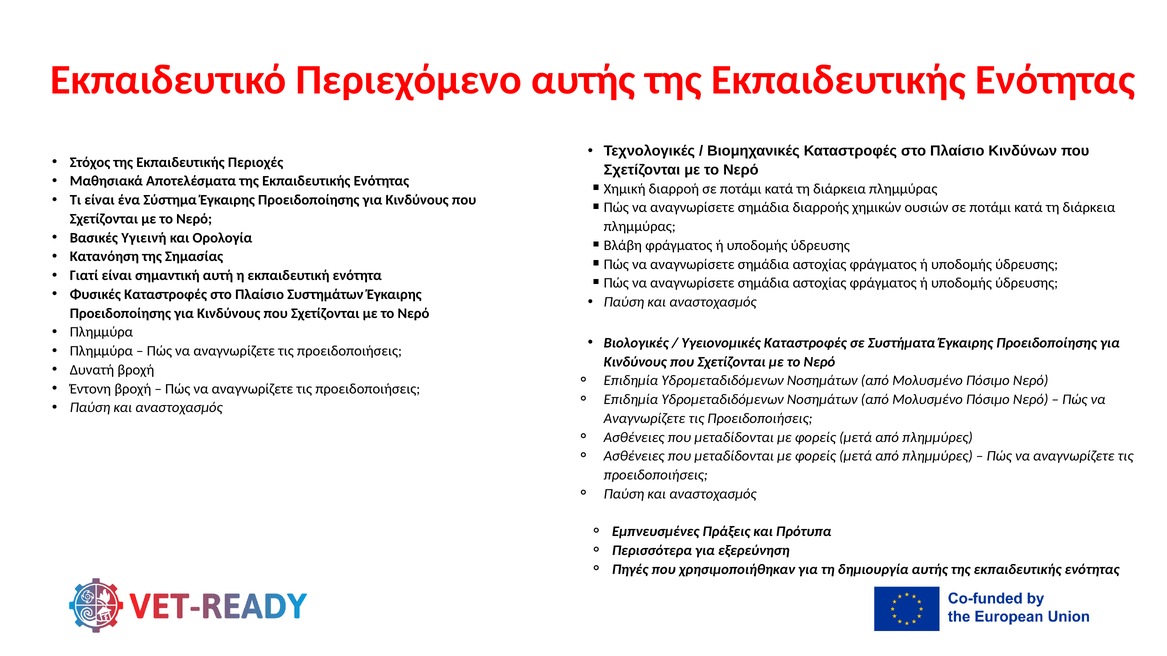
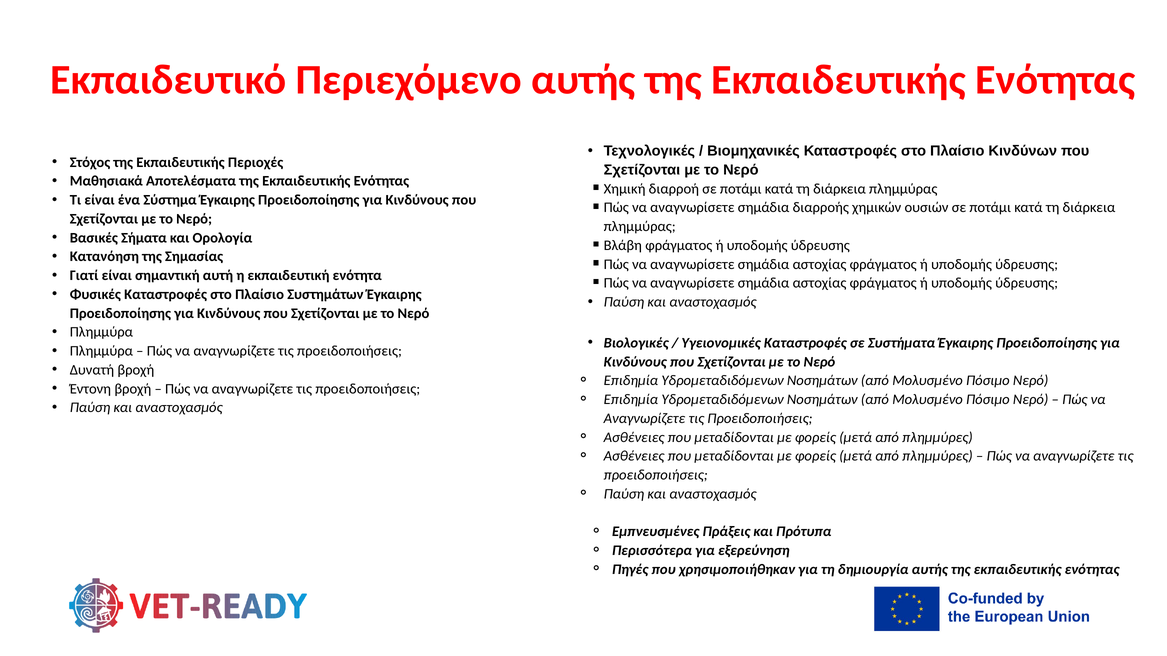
Υγιεινή: Υγιεινή -> Σήματα (144, 238)
